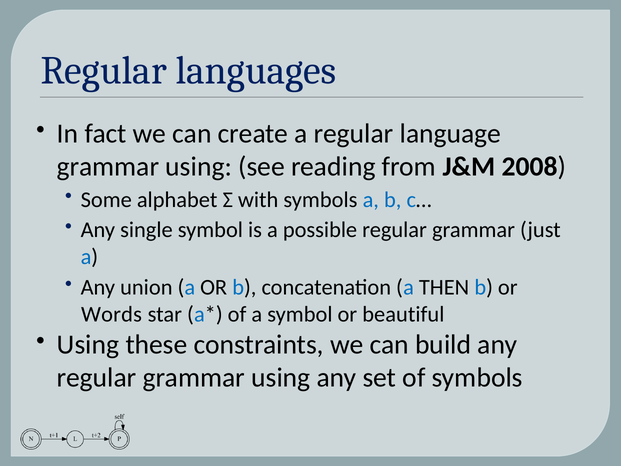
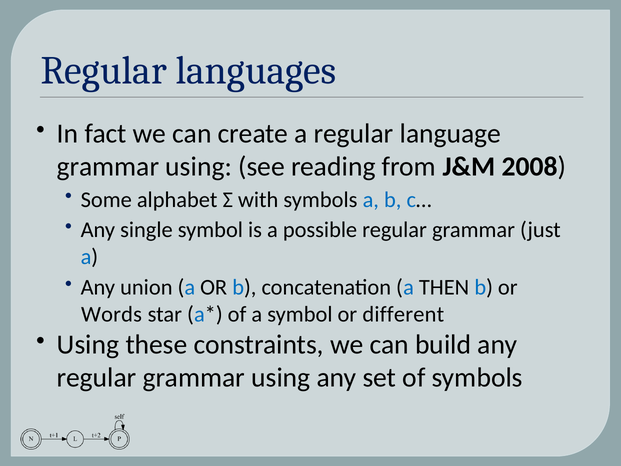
beautiful: beautiful -> different (403, 314)
